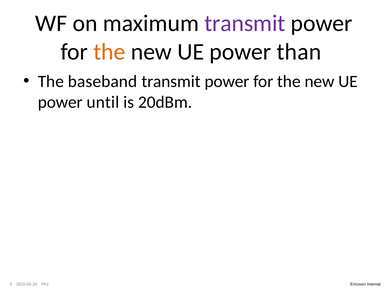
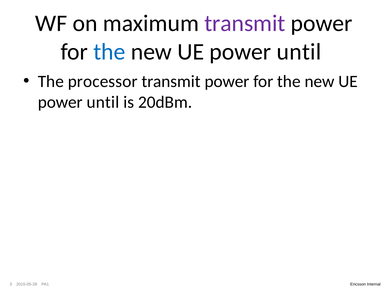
the colour: orange -> blue (109, 52)
than: than -> until (299, 52)
baseband: baseband -> processor (103, 81)
